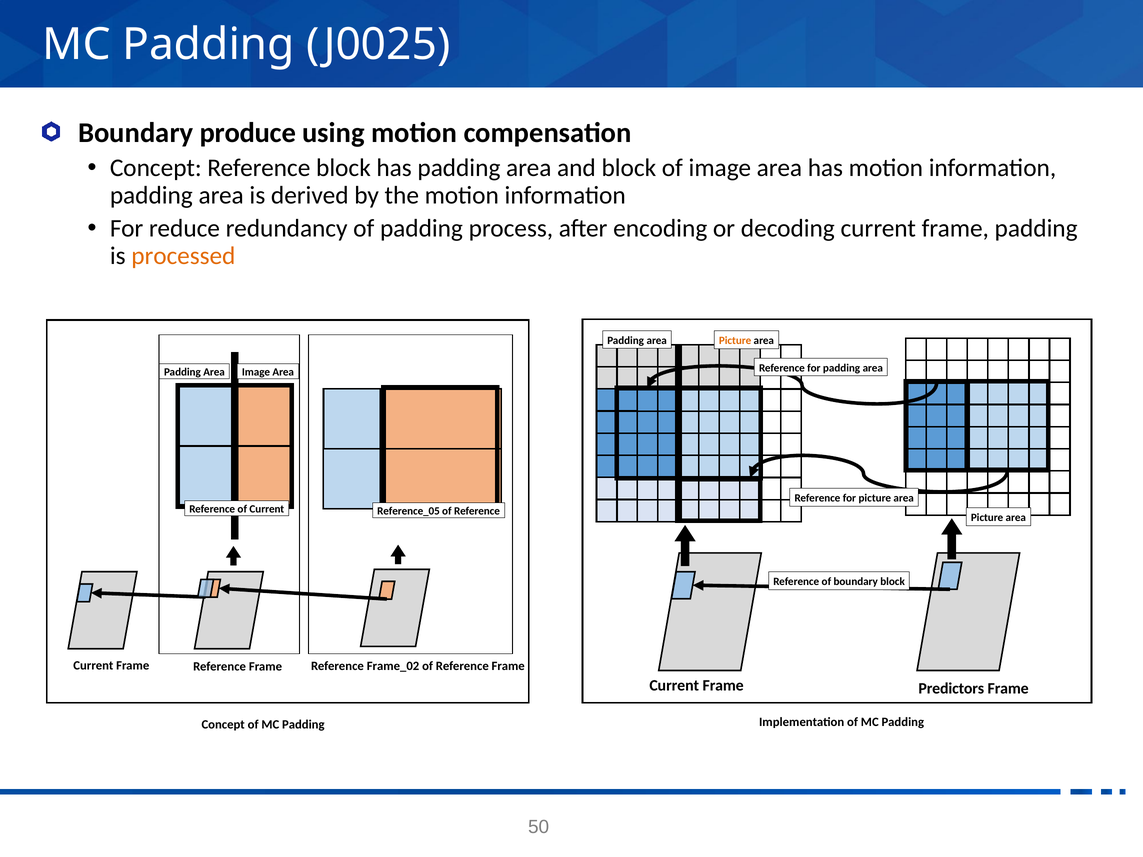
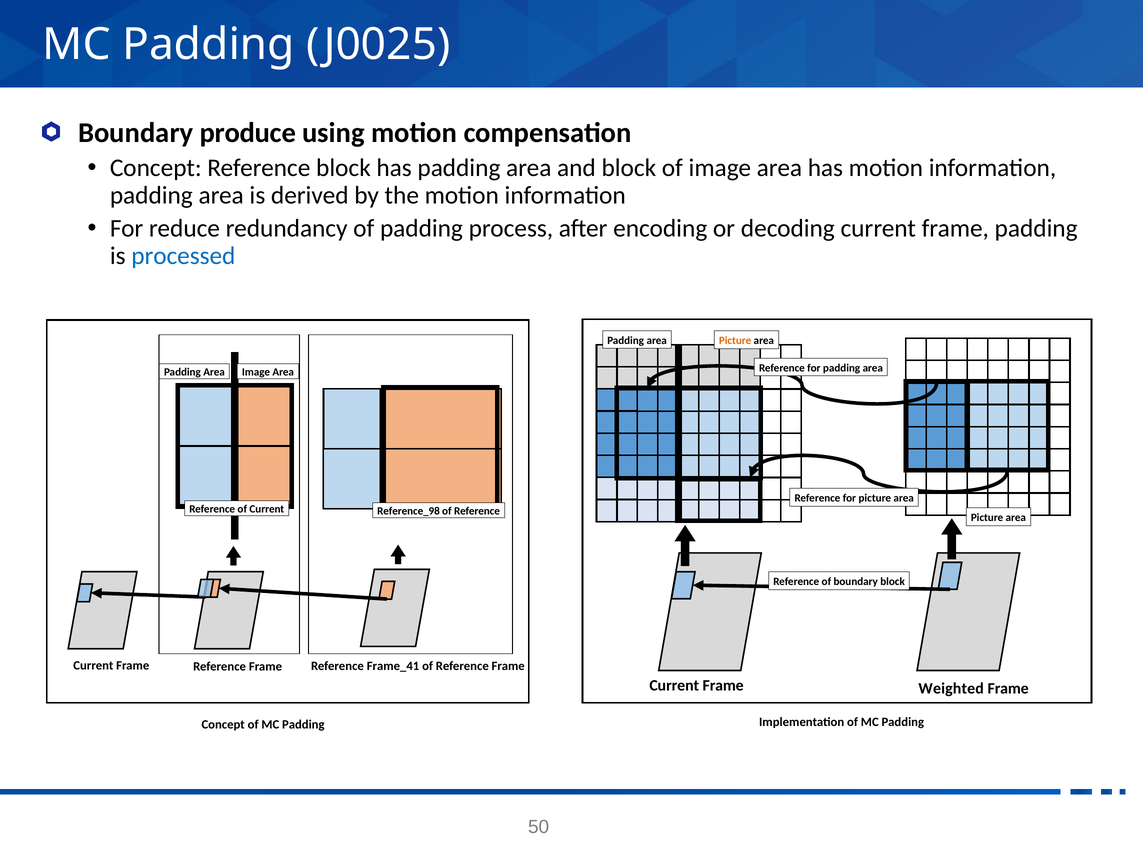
processed colour: orange -> blue (183, 256)
Reference_05: Reference_05 -> Reference_98 (408, 511)
Frame_02: Frame_02 -> Frame_41 (393, 666)
Predictors: Predictors -> Weighted (951, 689)
